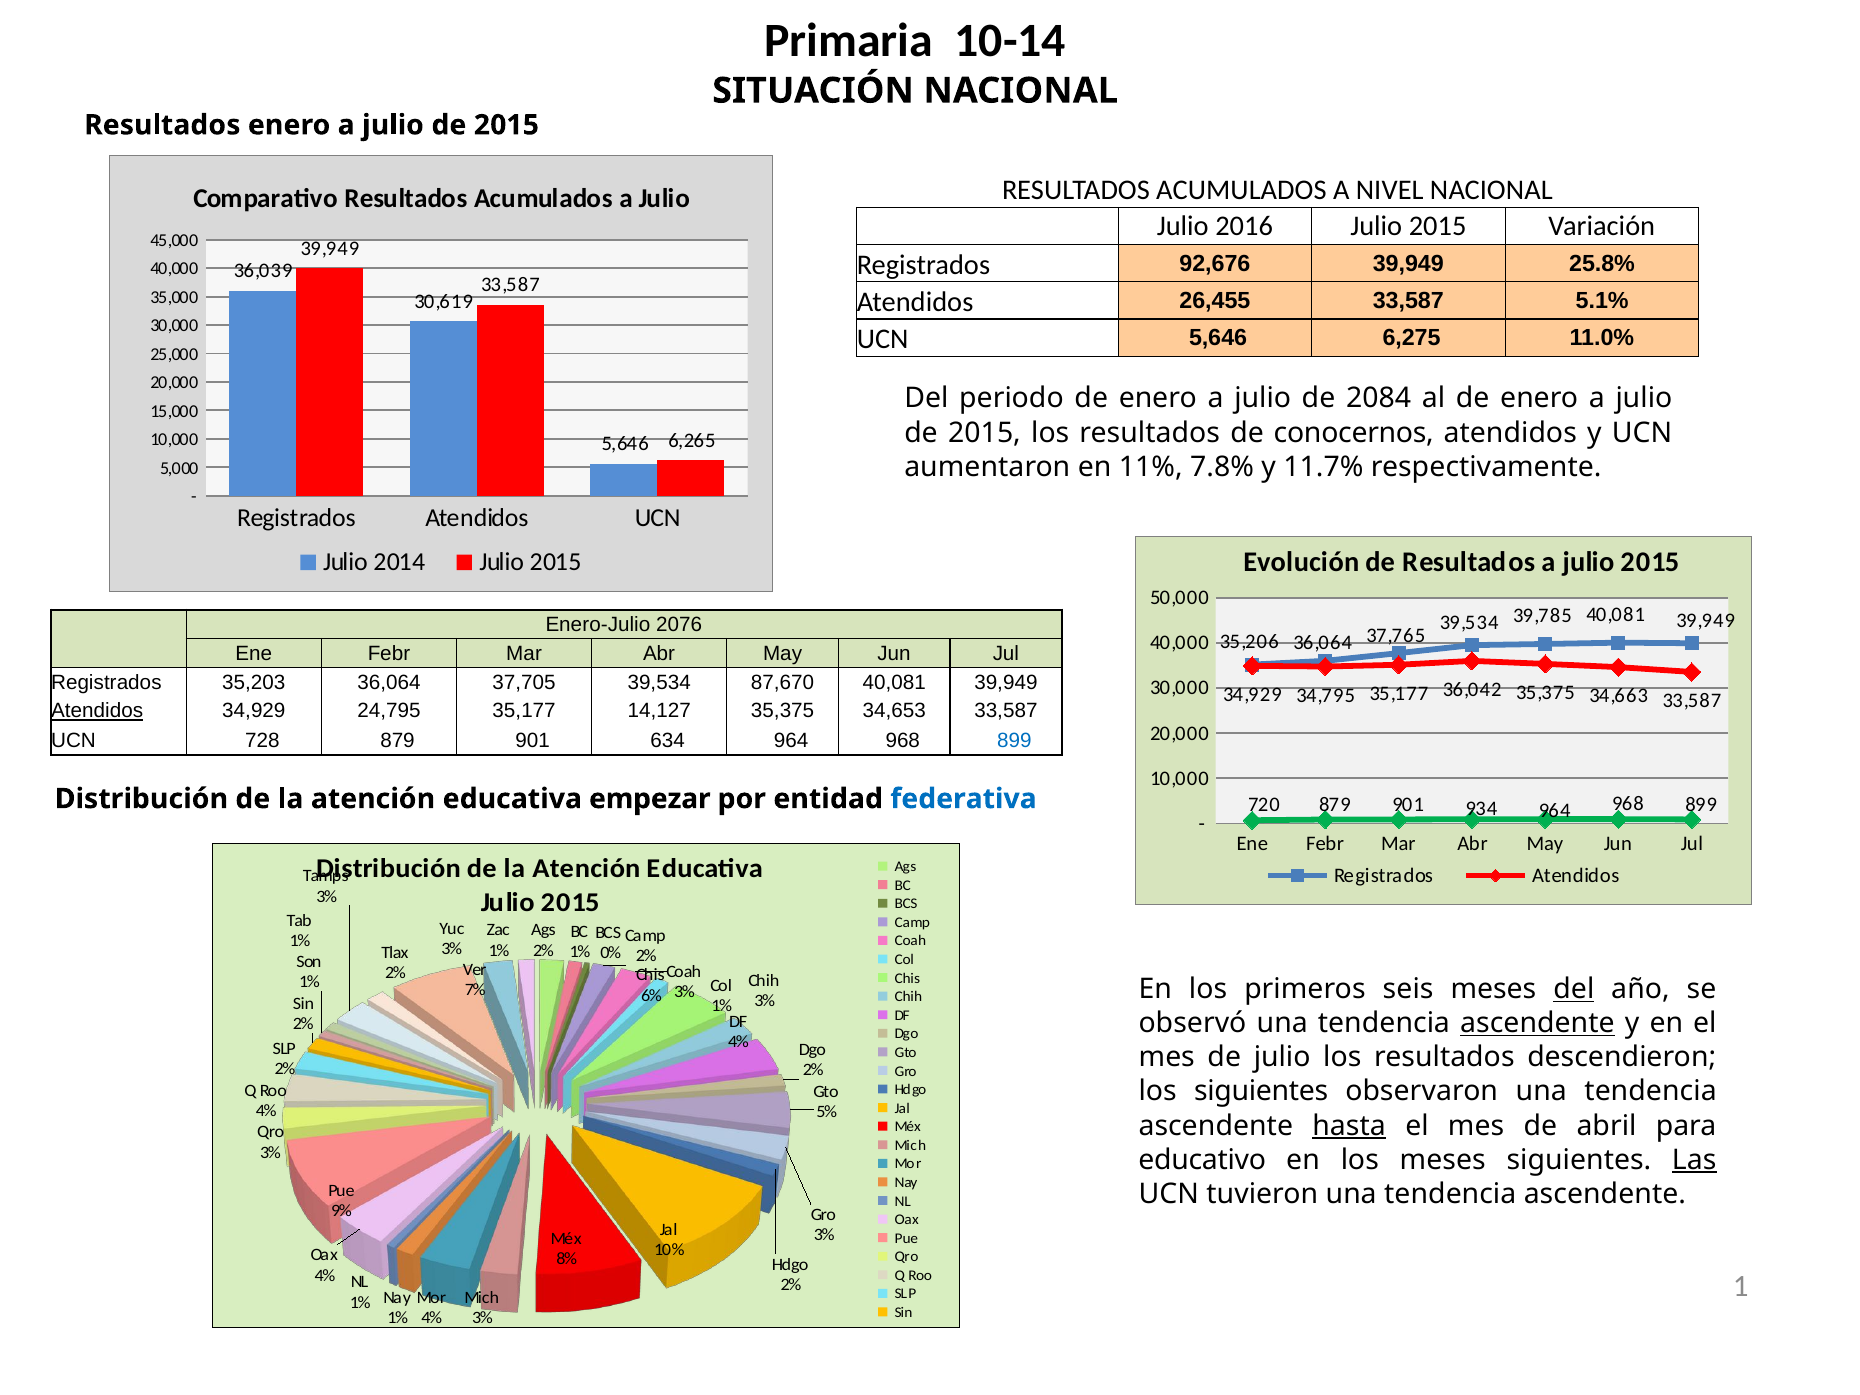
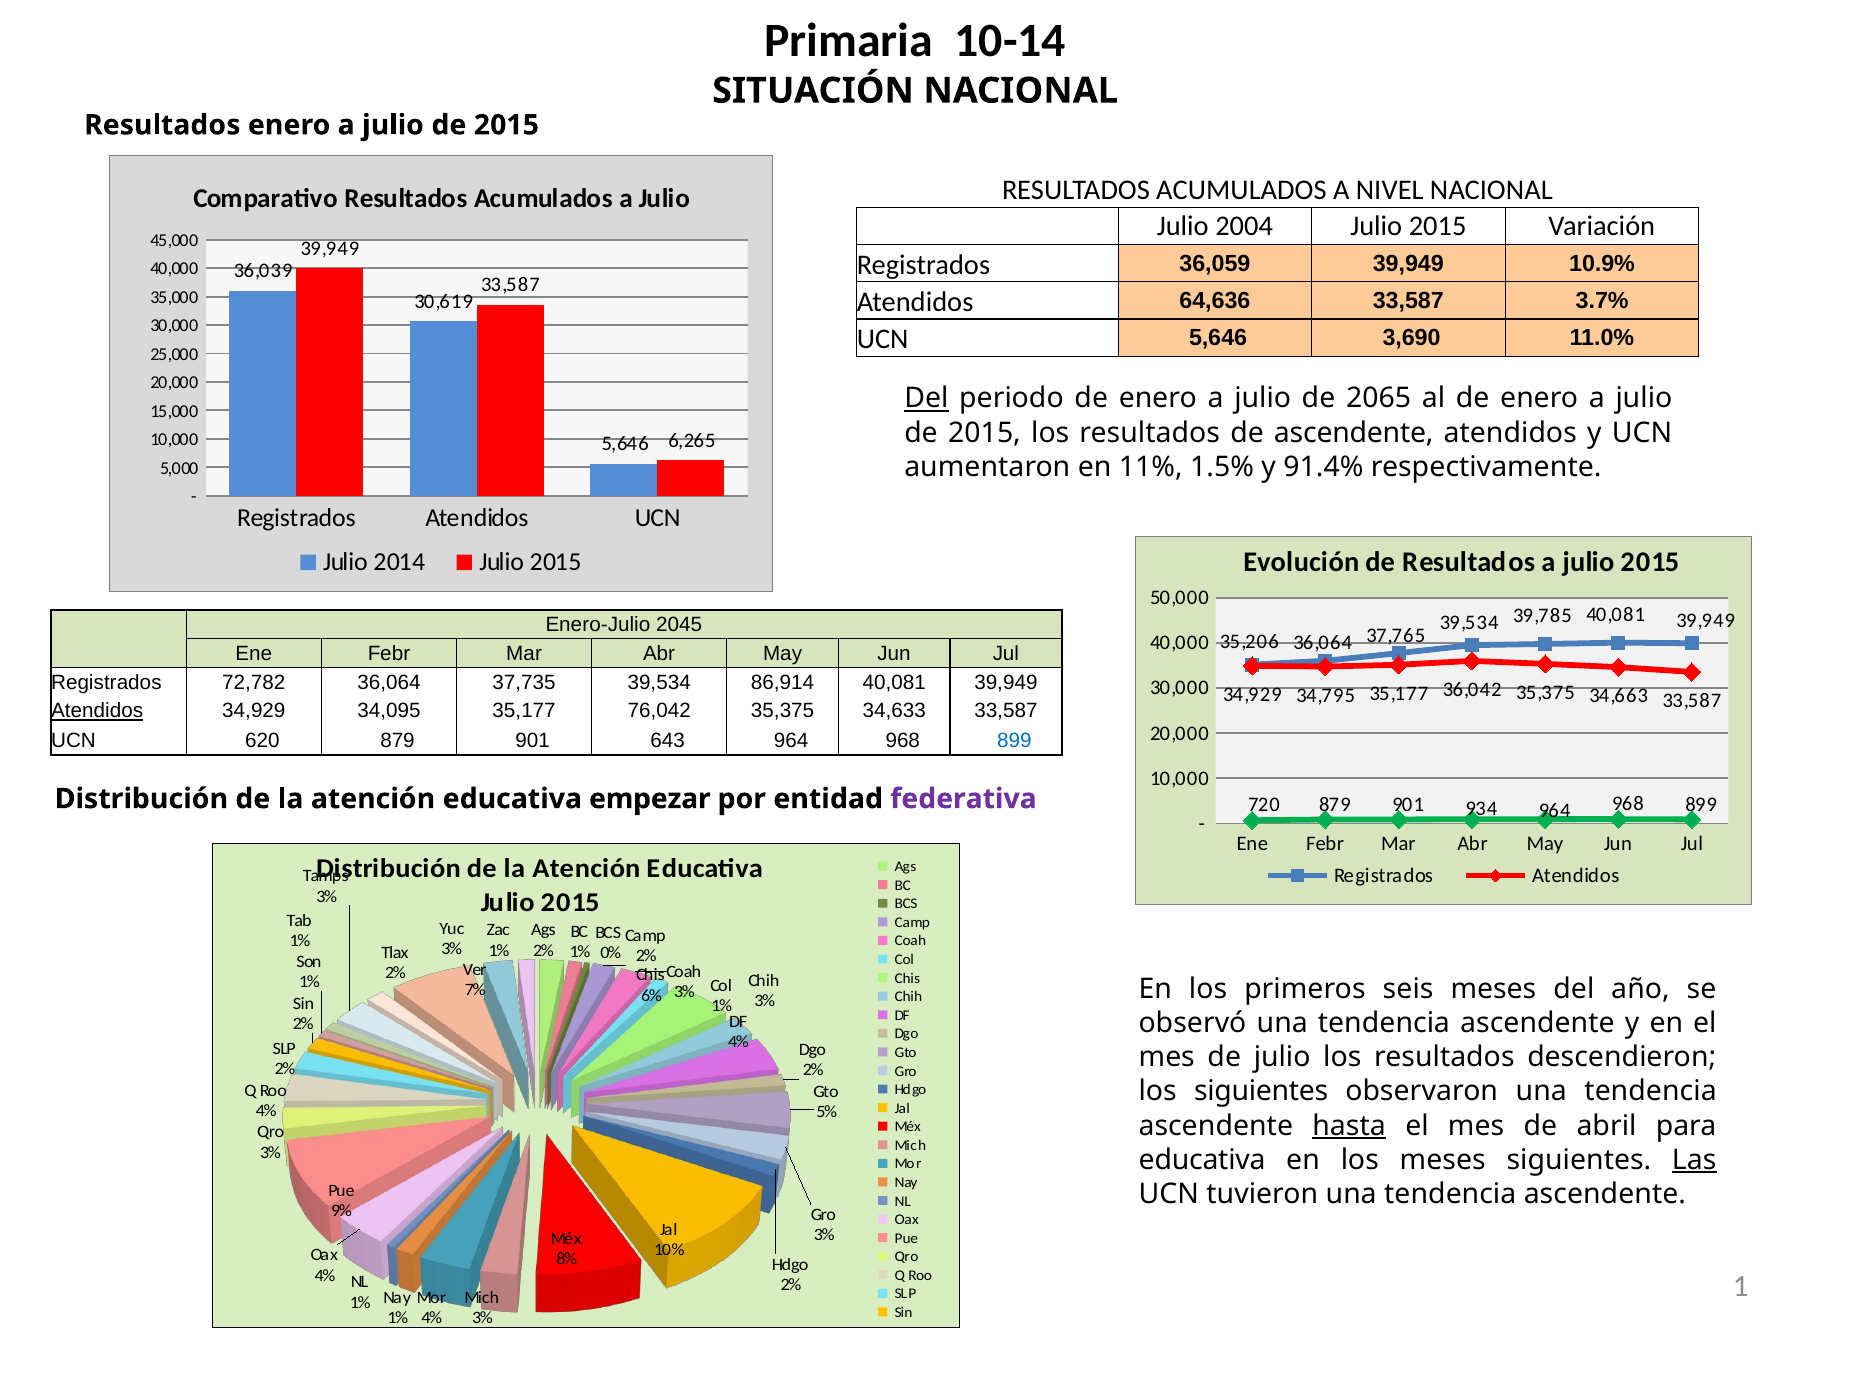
2016: 2016 -> 2004 (1244, 226)
92,676: 92,676 -> 36,059 (1215, 264)
25.8%: 25.8% -> 10.9% (1602, 264)
26,455: 26,455 -> 64,636 (1215, 301)
5.1%: 5.1% -> 3.7% (1602, 301)
6,275: 6,275 -> 3,690 (1412, 338)
Del underline: none -> present (926, 399)
2084: 2084 -> 2065 (1379, 399)
de conocernos: conocernos -> ascendente (1354, 433)
7.8%: 7.8% -> 1.5% (1222, 467)
11.7%: 11.7% -> 91.4% (1323, 467)
2076: 2076 -> 2045 (679, 624)
35,203: 35,203 -> 72,782 (254, 682)
37,705: 37,705 -> 37,735 (524, 682)
87,670: 87,670 -> 86,914 (783, 682)
24,795: 24,795 -> 34,095 (389, 711)
14,127: 14,127 -> 76,042 (659, 711)
34,653: 34,653 -> 34,633 (894, 711)
728: 728 -> 620 (262, 740)
634: 634 -> 643 (668, 740)
federativa colour: blue -> purple (964, 799)
del underline: present -> none (1574, 989)
ascendente underline: present -> none (1537, 1023)
educativo: educativo -> educativa (1202, 1160)
